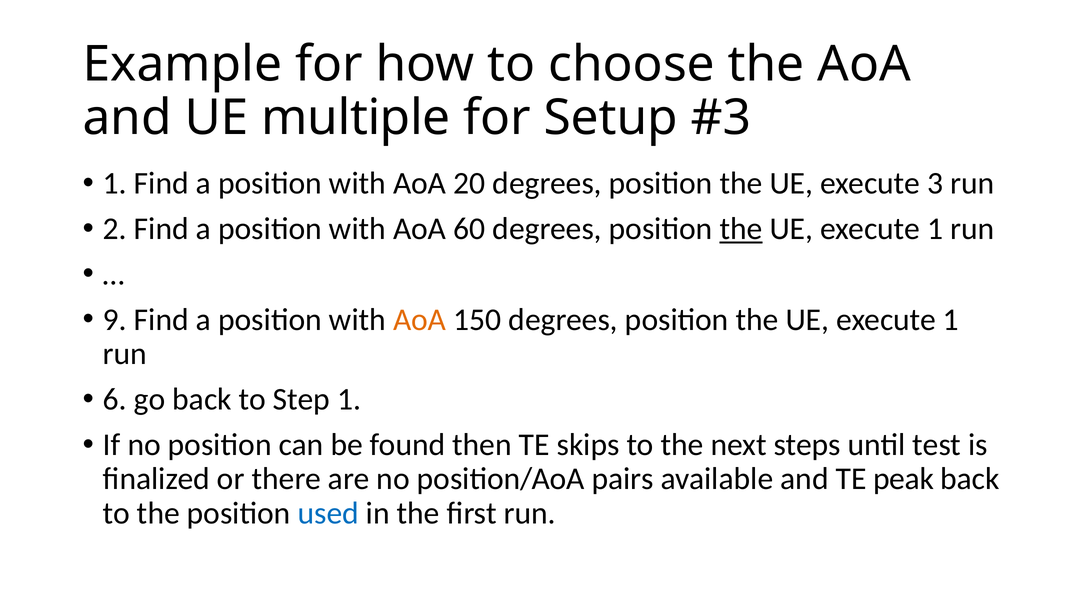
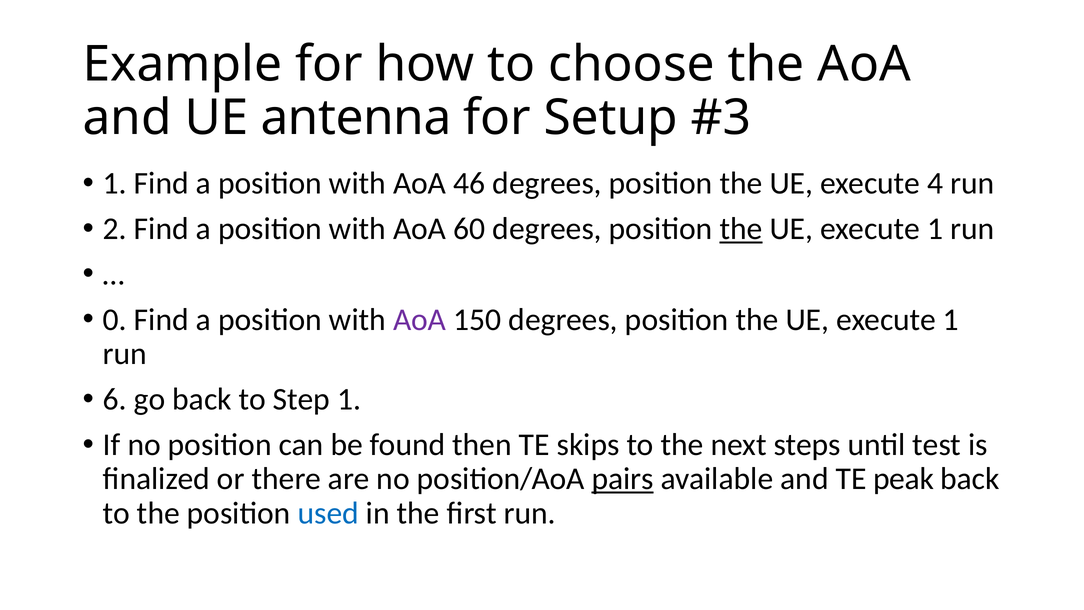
multiple: multiple -> antenna (356, 118)
20: 20 -> 46 (469, 183)
3: 3 -> 4 (935, 183)
9: 9 -> 0 (115, 320)
AoA colour: orange -> purple (420, 320)
pairs underline: none -> present (623, 479)
